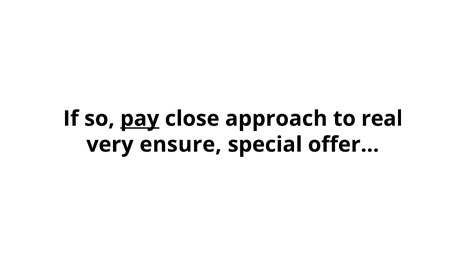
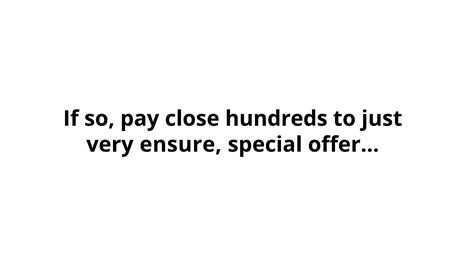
pay underline: present -> none (140, 119)
approach: approach -> hundreds (276, 119)
real: real -> just (382, 119)
